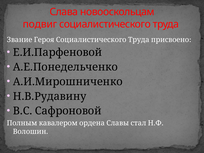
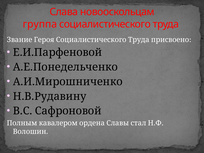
подвиг: подвиг -> группа (40, 24)
